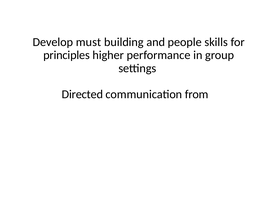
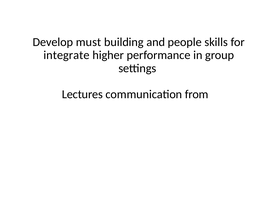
principles: principles -> integrate (66, 55)
Directed: Directed -> Lectures (82, 94)
